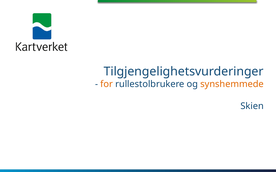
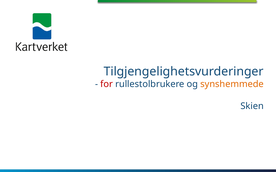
for colour: orange -> red (107, 84)
